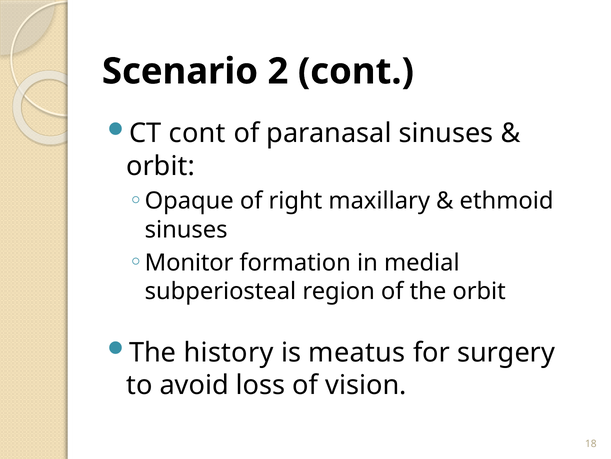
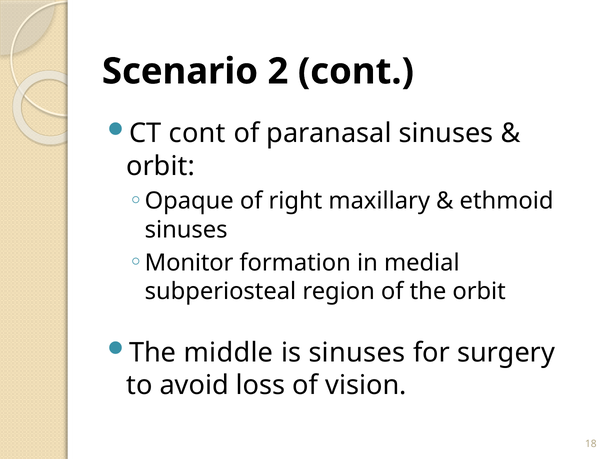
history: history -> middle (229, 352)
is meatus: meatus -> sinuses (357, 352)
